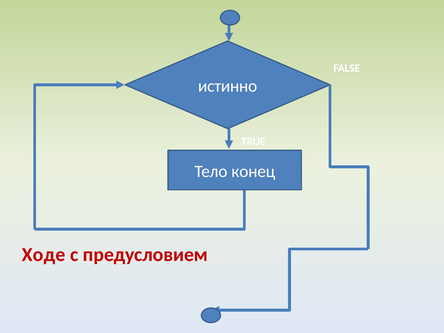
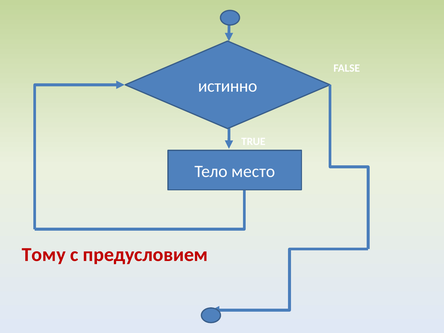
конец: конец -> место (253, 171)
Ходе: Ходе -> Тому (44, 255)
